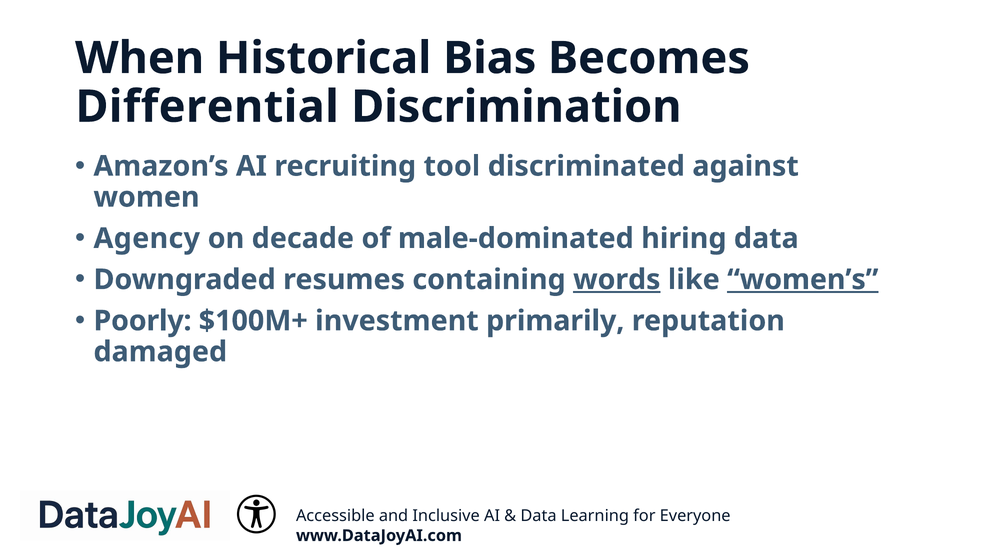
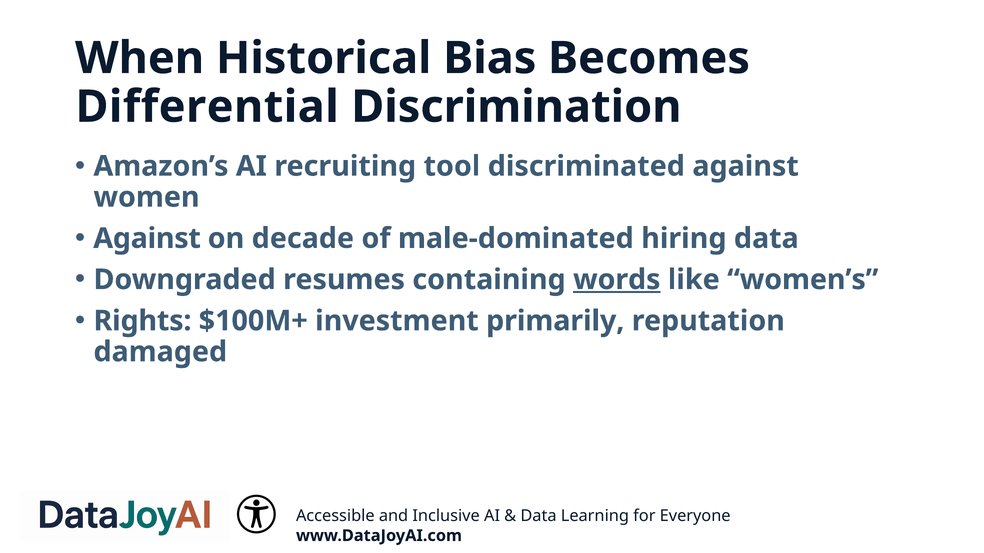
Agency: Agency -> Against (147, 239)
women’s underline: present -> none (803, 280)
Poorly: Poorly -> Rights (142, 321)
